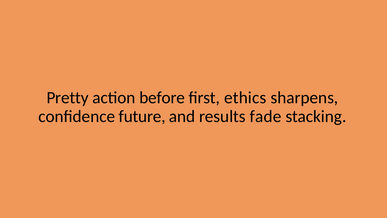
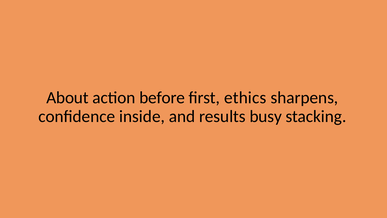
Pretty: Pretty -> About (68, 98)
future: future -> inside (142, 116)
fade: fade -> busy (266, 116)
